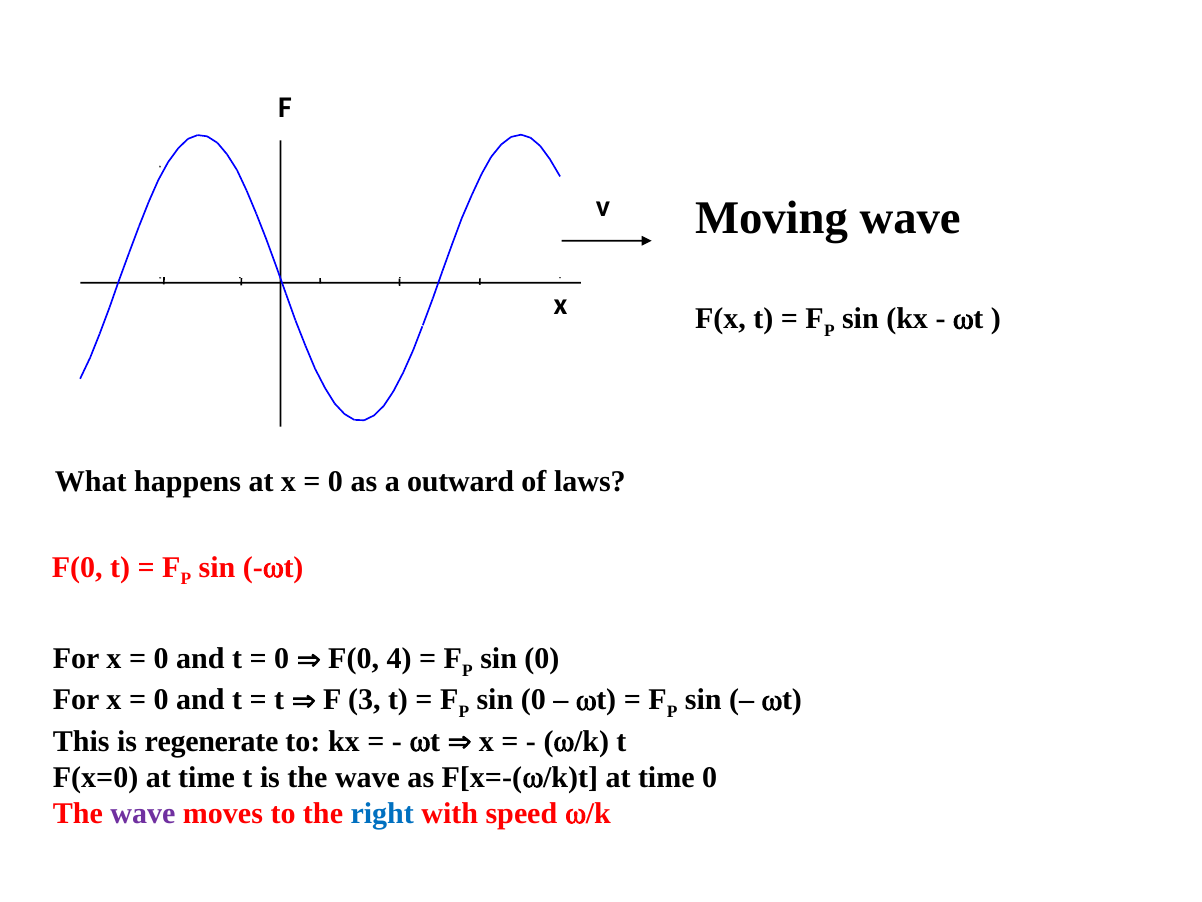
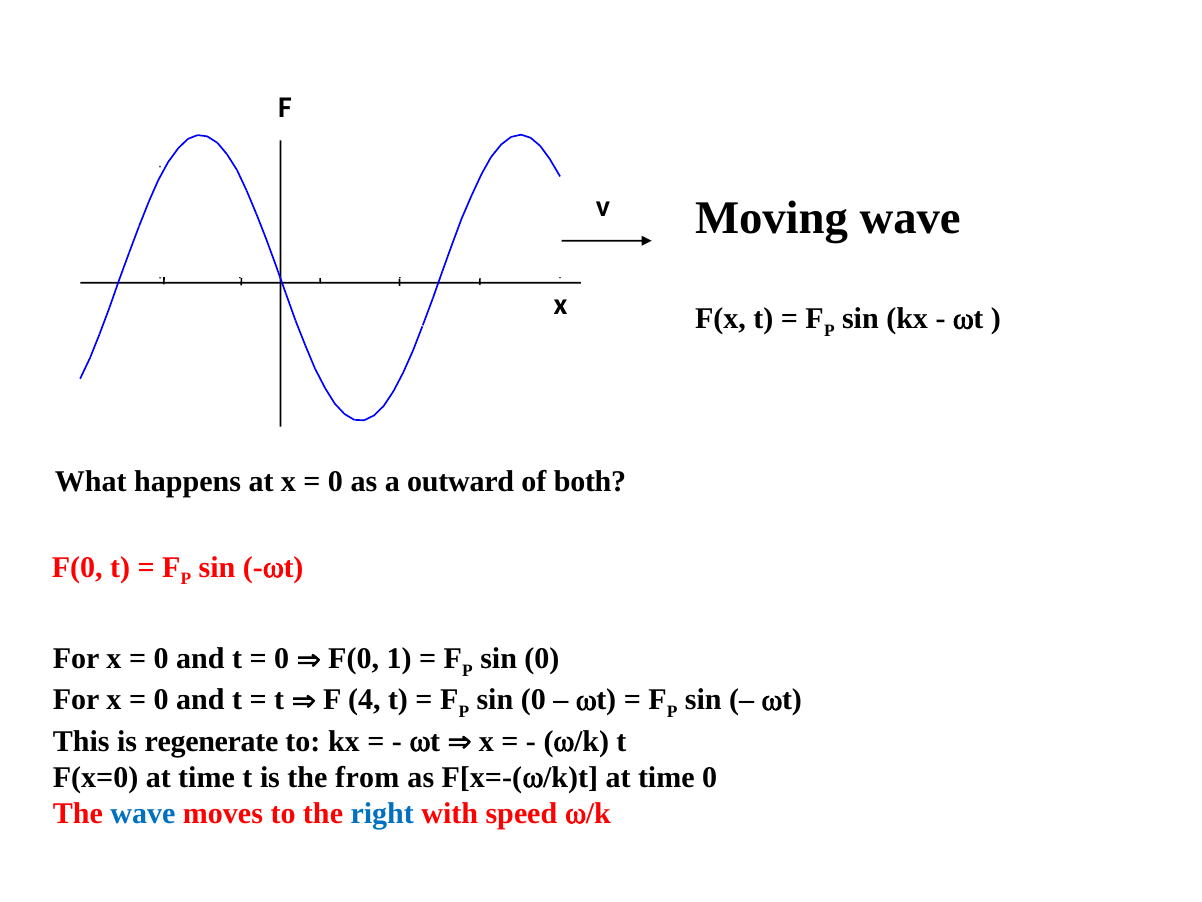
laws: laws -> both (590, 482)
4: 4 -> 1 (399, 659)
3: 3 -> 4 (364, 700)
is the wave: wave -> from (367, 777)
wave colour: purple -> blue (143, 813)
